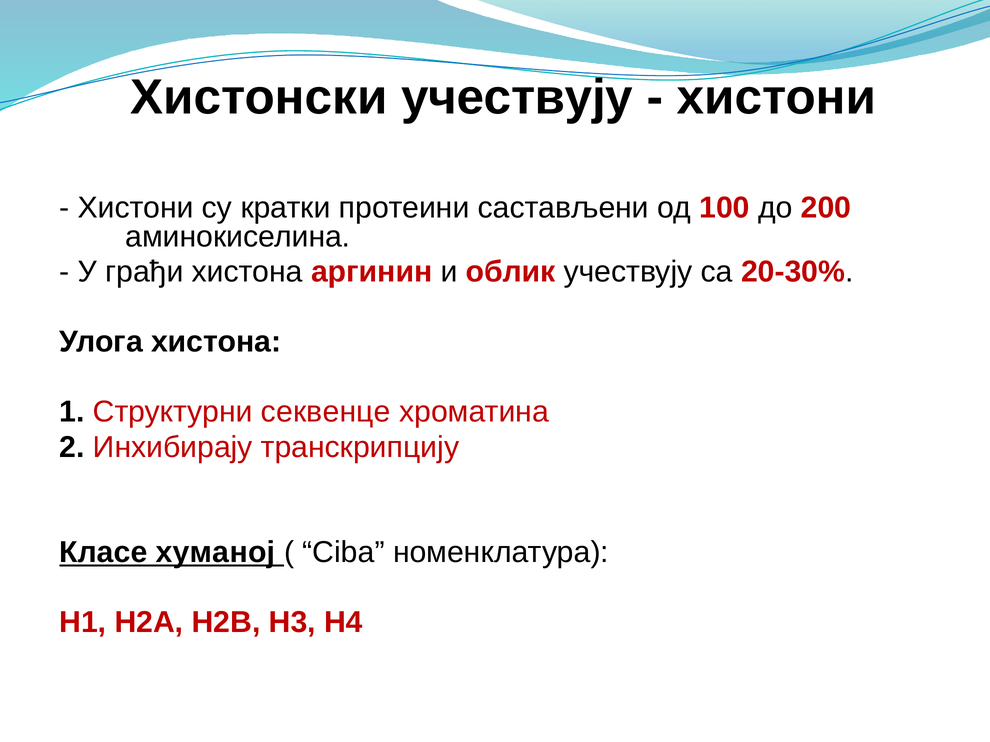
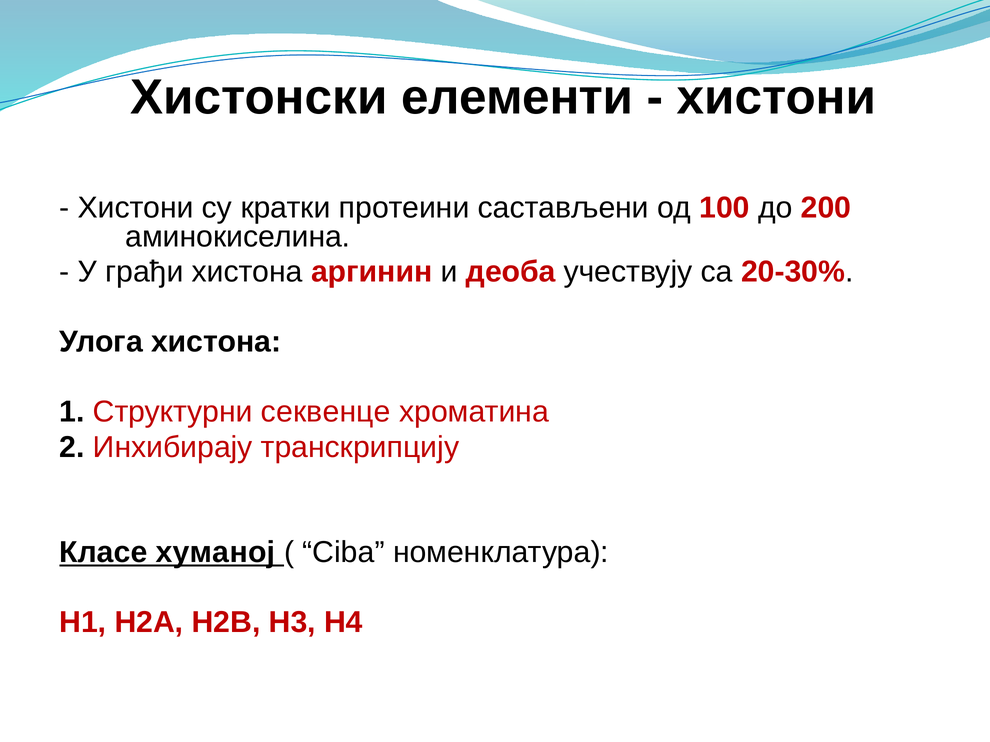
Хистонски учествују: учествују -> елементи (517, 97)
облик: облик -> деоба (511, 272)
